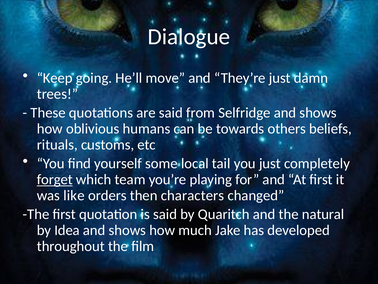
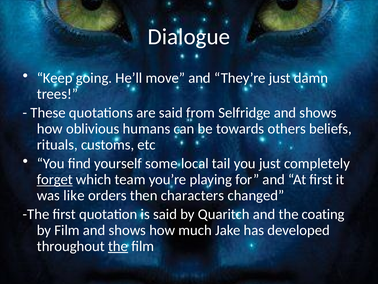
natural: natural -> coating (323, 214)
by Idea: Idea -> Film (67, 230)
the underline: none -> present (118, 246)
